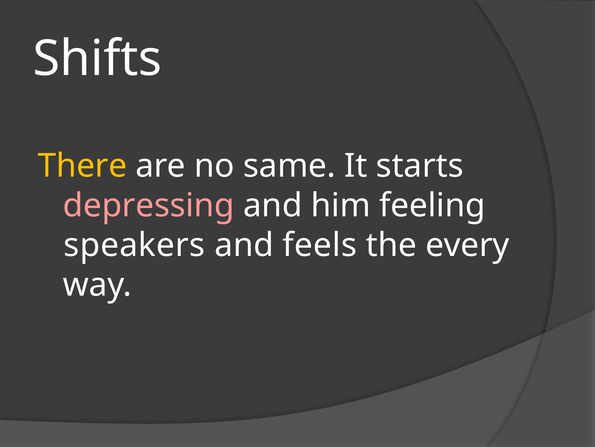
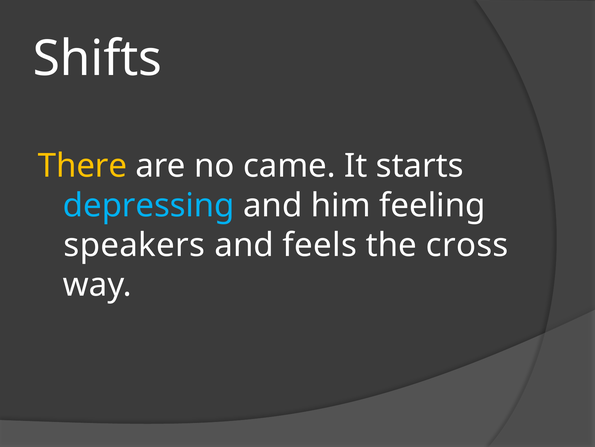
same: same -> came (289, 166)
depressing colour: pink -> light blue (149, 205)
every: every -> cross (467, 245)
